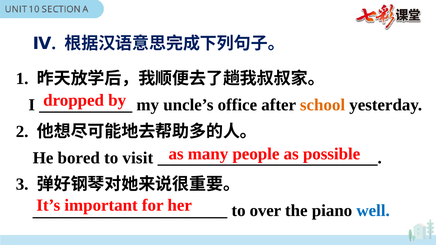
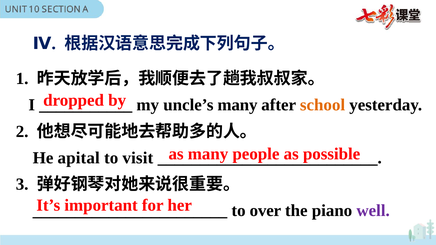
uncle’s office: office -> many (237, 105)
bored: bored -> apital (79, 158)
well colour: blue -> purple (373, 211)
